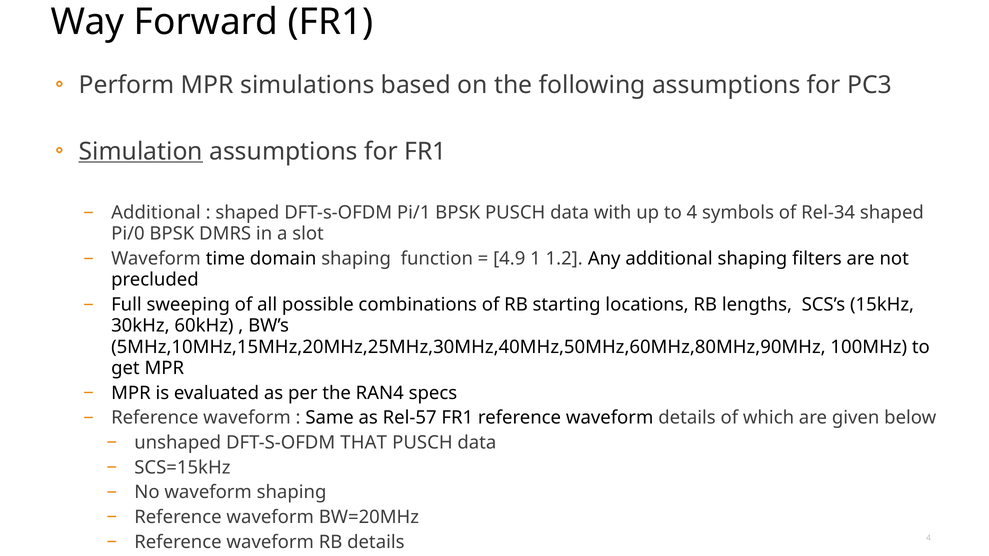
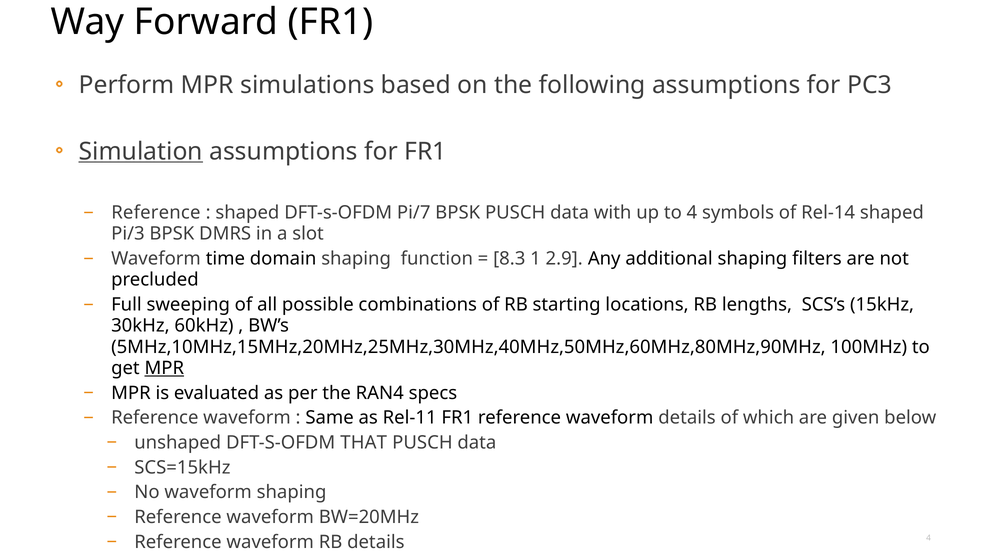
Additional: Additional -> Reference (156, 213)
Pi/1: Pi/1 -> Pi/7 (414, 213)
Rel-34: Rel-34 -> Rel-14 (828, 213)
Pi/0: Pi/0 -> Pi/3 (128, 234)
4.9: 4.9 -> 8.3 (509, 259)
1.2: 1.2 -> 2.9 (564, 259)
MPR underline: none -> present (164, 368)
Rel-57: Rel-57 -> Rel-11 (410, 418)
